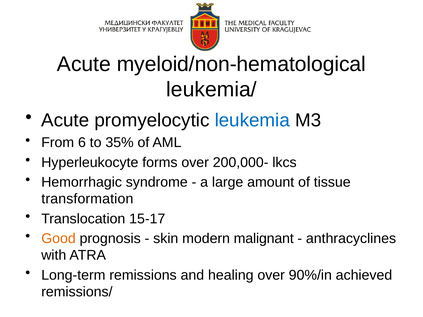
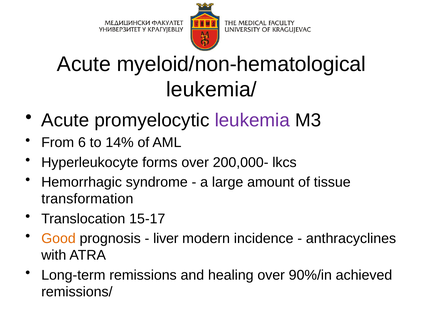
leukemia colour: blue -> purple (252, 121)
35%: 35% -> 14% (120, 143)
skin: skin -> liver (166, 239)
malignant: malignant -> incidence (264, 239)
